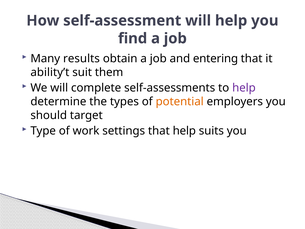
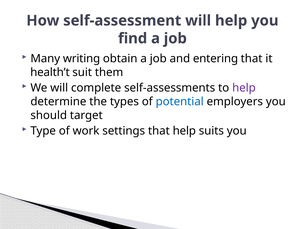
results: results -> writing (82, 59)
ability’t: ability’t -> health’t (50, 72)
potential colour: orange -> blue (180, 101)
